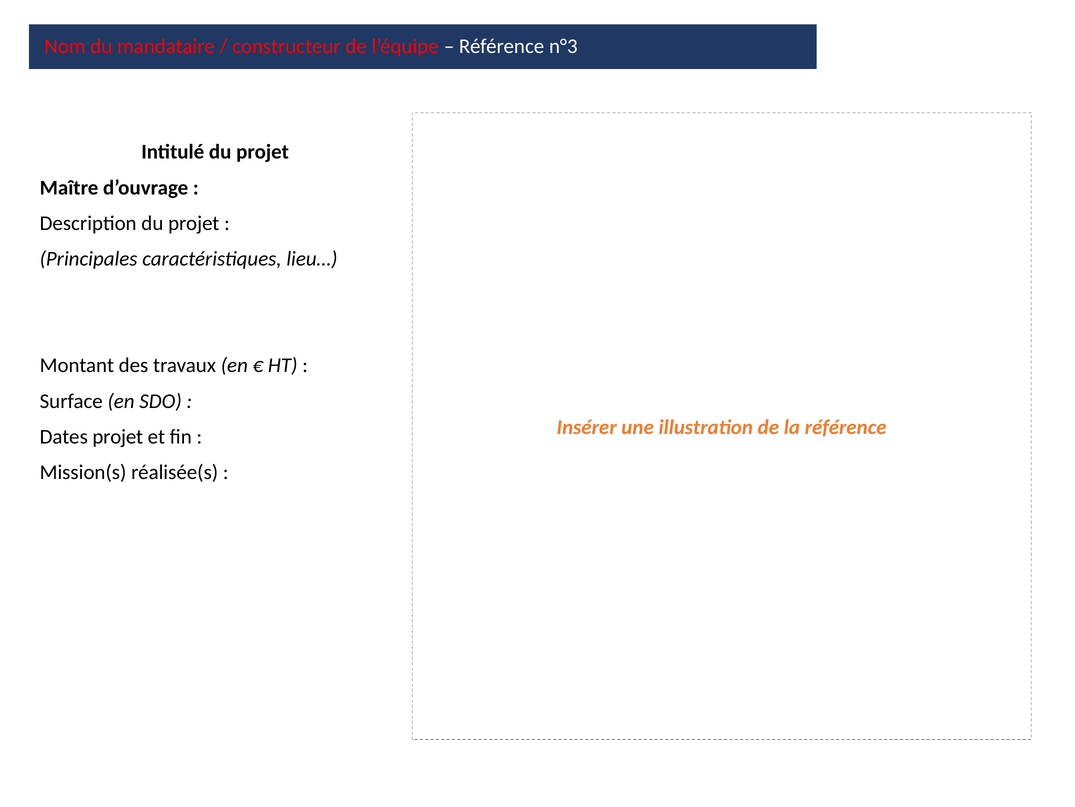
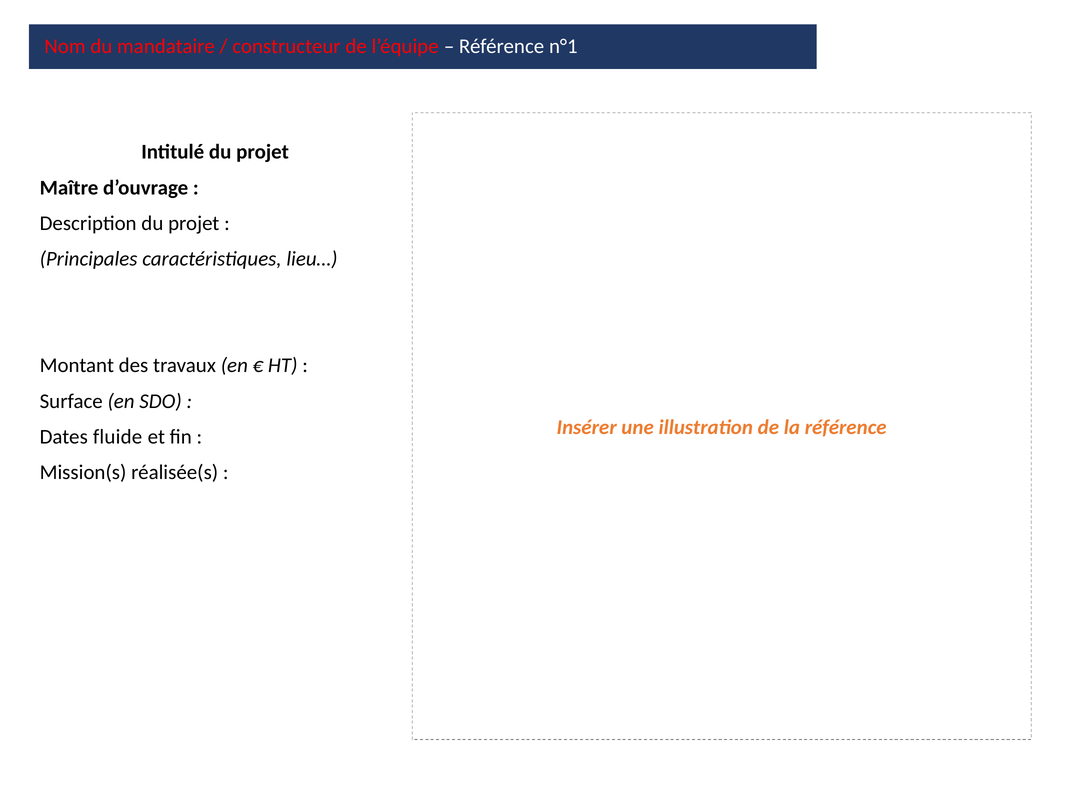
n°3: n°3 -> n°1 (563, 46)
Dates projet: projet -> fluide (118, 436)
